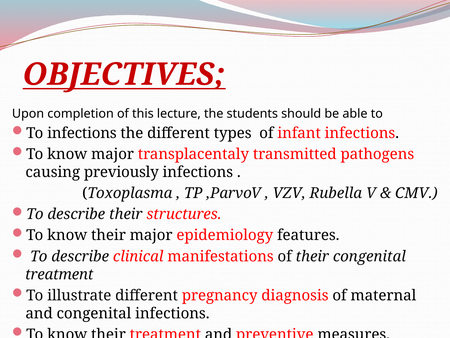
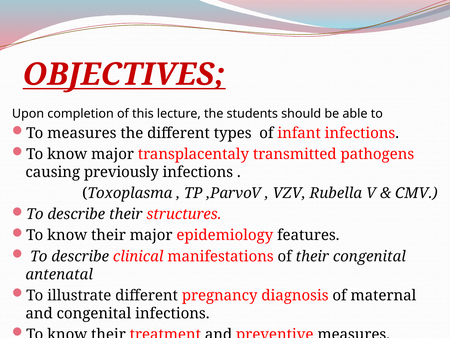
To infections: infections -> measures (82, 133)
treatment: treatment -> antenatal (59, 274)
